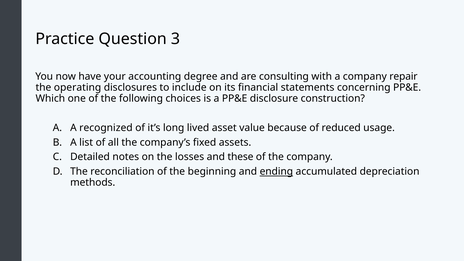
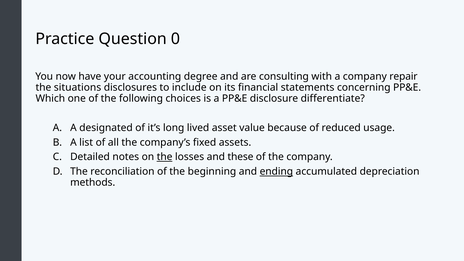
3: 3 -> 0 (175, 39)
operating: operating -> situations (78, 88)
construction: construction -> differentiate (333, 99)
recognized: recognized -> designated (106, 128)
the underline: none -> present (165, 157)
